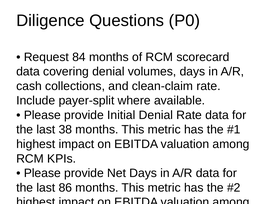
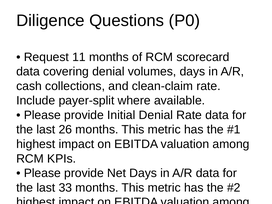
84: 84 -> 11 (79, 57)
38: 38 -> 26 (65, 130)
86: 86 -> 33 (65, 188)
